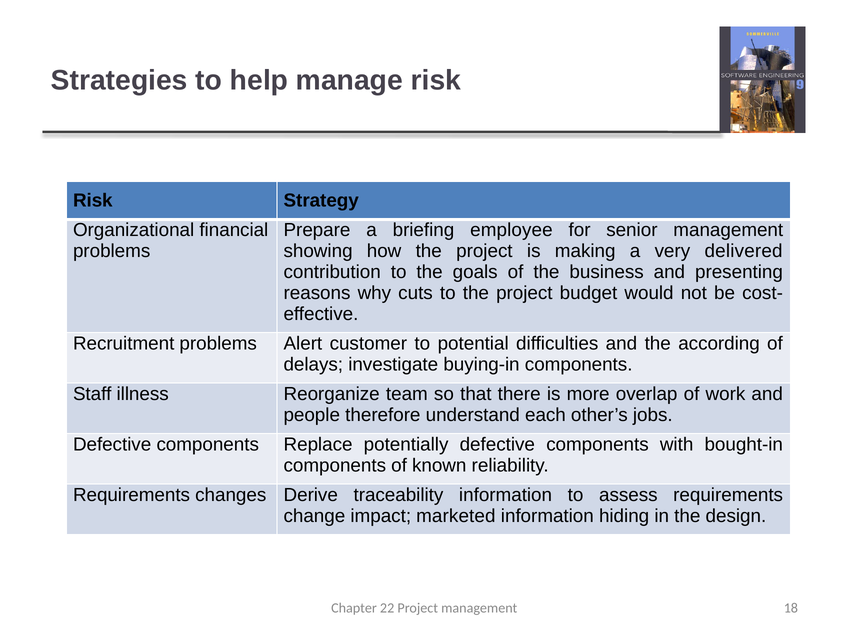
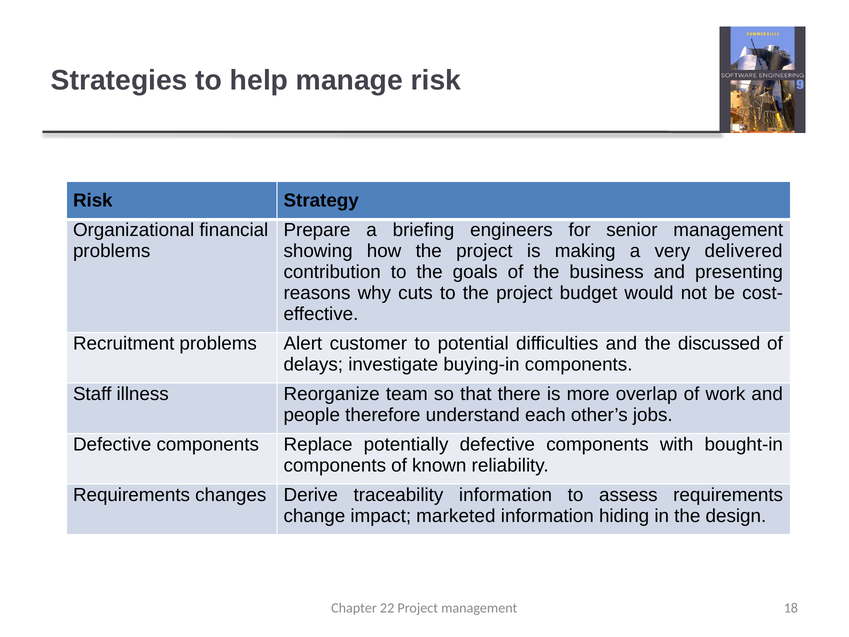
employee: employee -> engineers (511, 230)
according: according -> discussed (719, 343)
